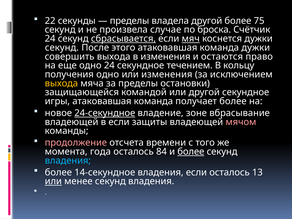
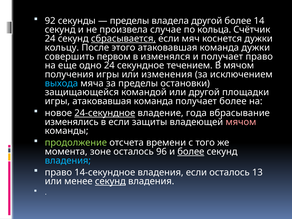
22: 22 -> 92 (50, 21)
75: 75 -> 14 (259, 21)
броска: броска -> кольца (214, 30)
мяч underline: present -> none (191, 39)
секунд: секунд -> кольцу (62, 48)
совершить выхода: выхода -> первом (114, 57)
в изменения: изменения -> изменялся (165, 57)
и остаются: остаются -> получает (222, 57)
В кольцу: кольцу -> мячом (239, 65)
получения одно: одно -> игры (108, 74)
выхода colour: yellow -> light blue (61, 83)
другой секундное: секундное -> площадки (246, 92)
зоне: зоне -> года (196, 113)
владеющей: владеющей -> изменялись (72, 122)
продолжение colour: pink -> light green (76, 143)
года: года -> зоне (100, 152)
84: 84 -> 96 (161, 152)
более: более -> право (58, 172)
или underline: present -> none (53, 181)
секунд underline: none -> present (110, 181)
